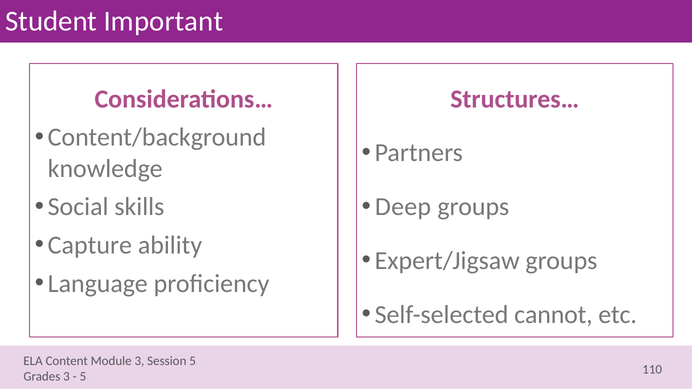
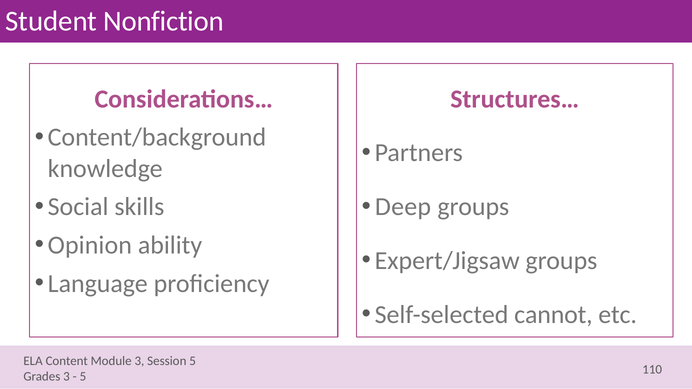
Important: Important -> Nonfiction (164, 21)
Capture: Capture -> Opinion (90, 245)
